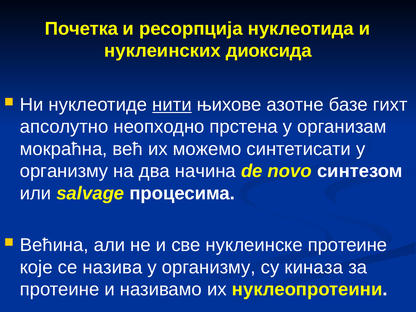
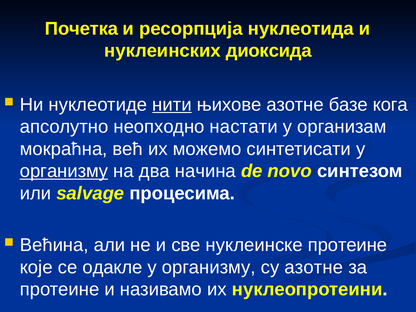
гихт: гихт -> кога (390, 105)
прстена: прстена -> настати (244, 127)
организму underline: none -> present (64, 171)
назива: назива -> одакле (113, 267)
су киназа: киназа -> азотне (314, 267)
